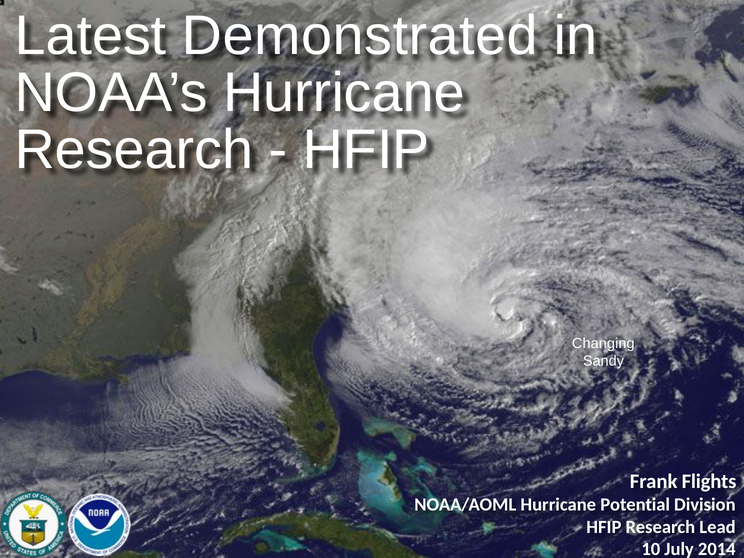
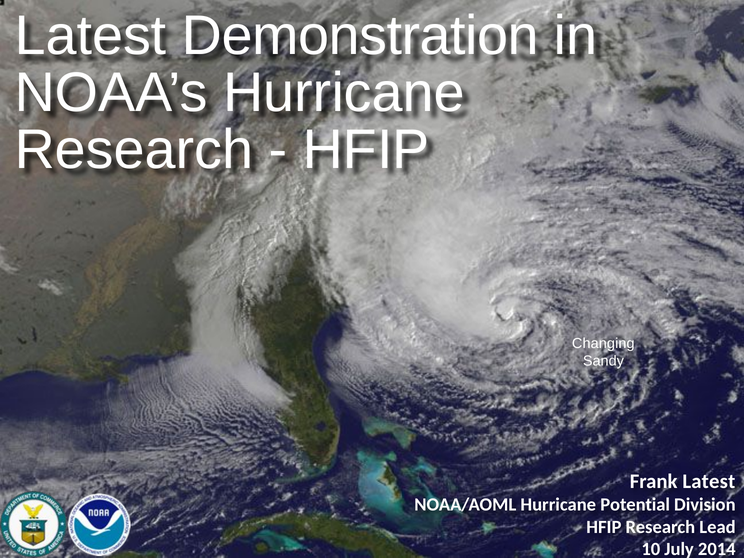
Demonstrated: Demonstrated -> Demonstration (360, 36)
Frank Flights: Flights -> Latest (709, 481)
